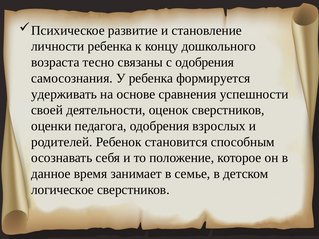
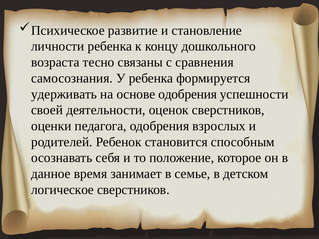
с одобрения: одобрения -> сравнения (205, 62)
основе сравнения: сравнения -> одобрения (188, 94)
